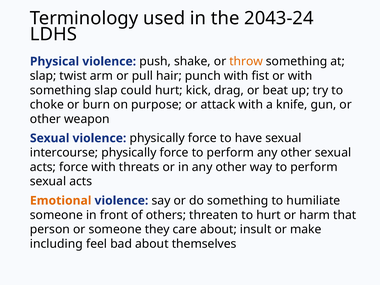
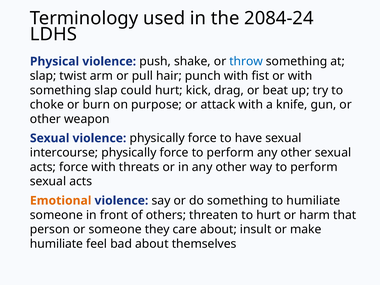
2043-24: 2043-24 -> 2084-24 (279, 18)
throw colour: orange -> blue (246, 61)
including: including -> humiliate (56, 244)
